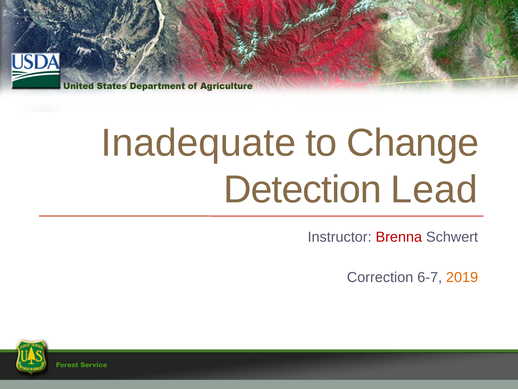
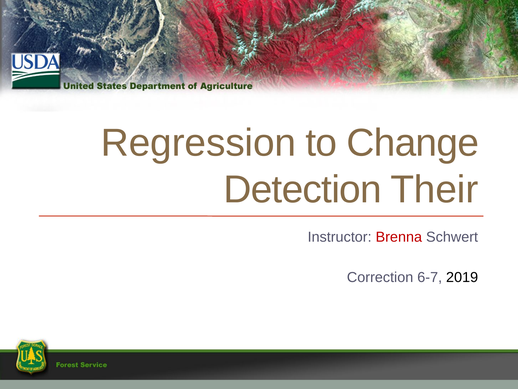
Inadequate: Inadequate -> Regression (199, 143)
Lead: Lead -> Their (434, 190)
2019 colour: orange -> black (462, 277)
